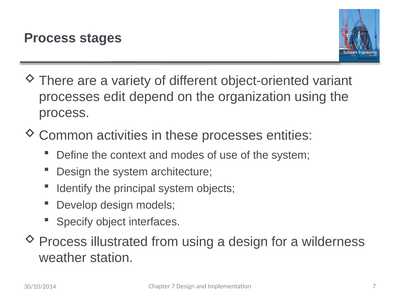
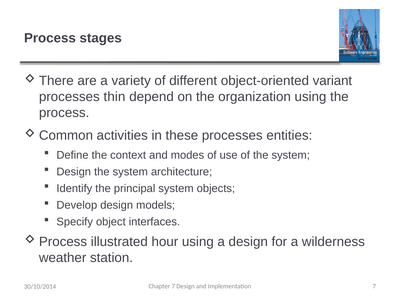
edit: edit -> thin (114, 97)
from: from -> hour (165, 242)
